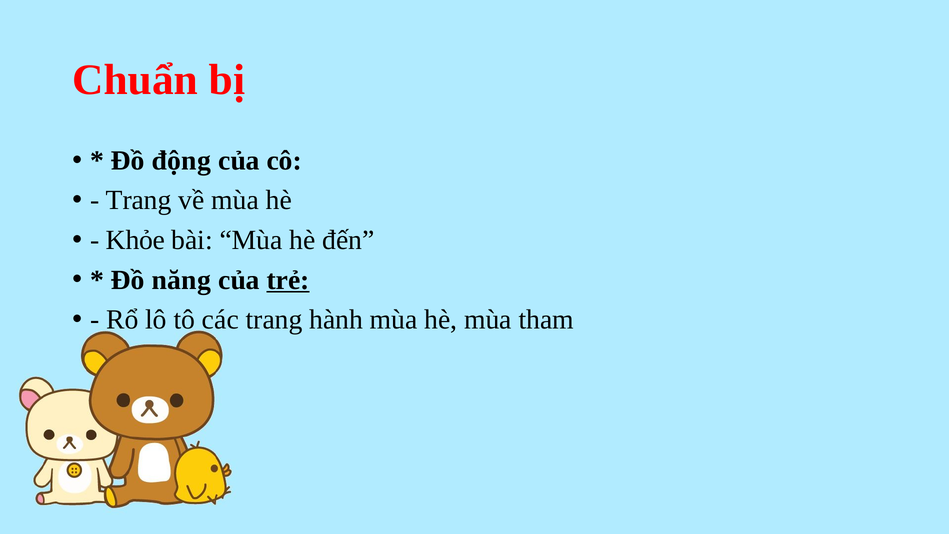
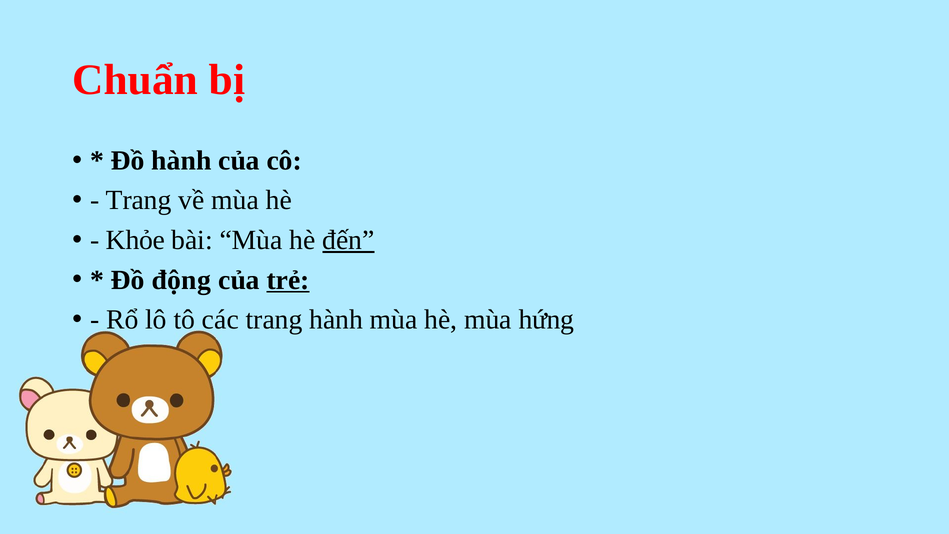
Đồ động: động -> hành (181, 160)
đến underline: none -> present (348, 240)
năng: năng -> động (181, 280)
tham: tham -> hứng (546, 320)
